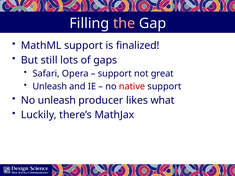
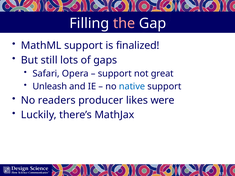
native colour: red -> blue (132, 86)
No unleash: unleash -> readers (57, 100)
what: what -> were (163, 100)
